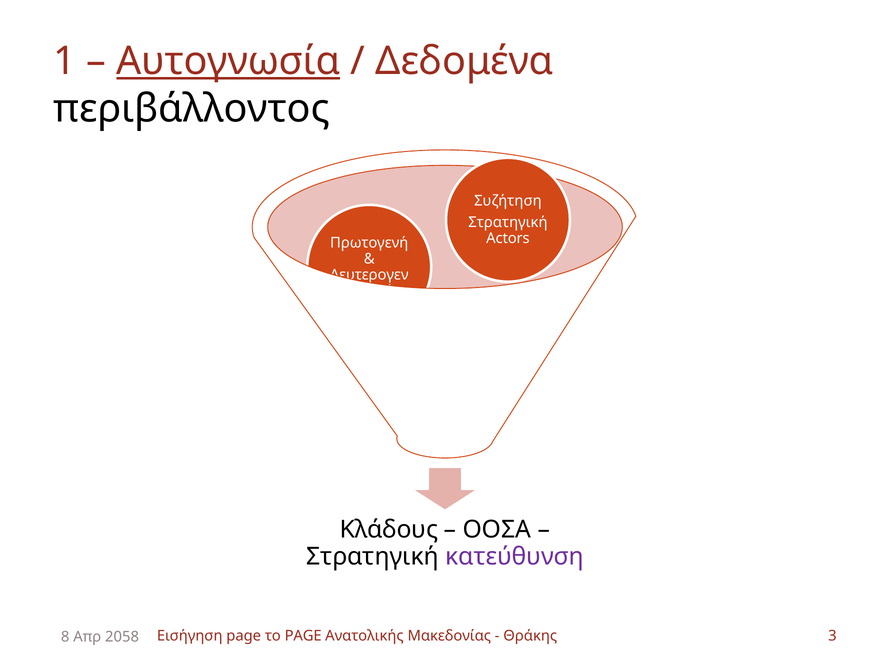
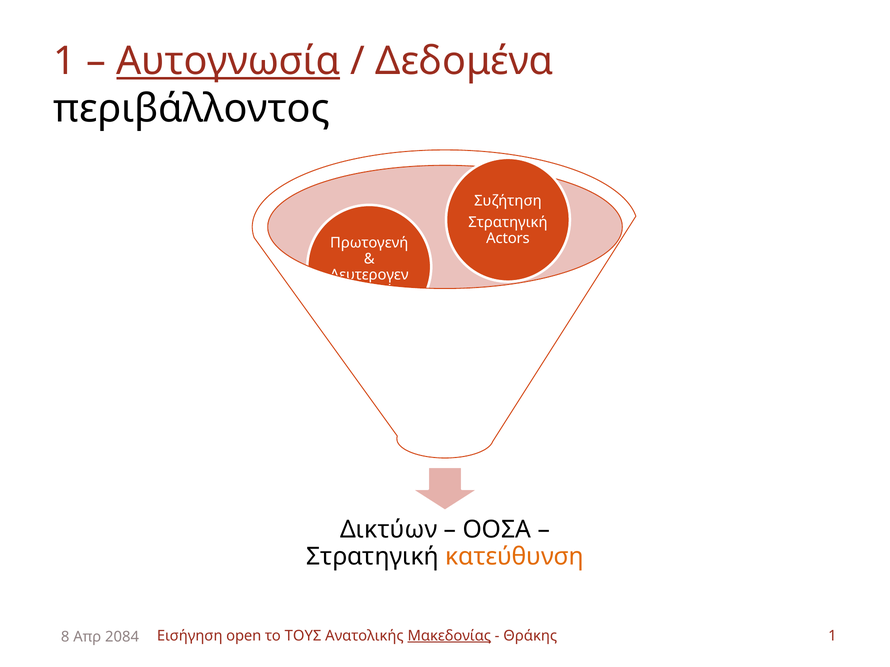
Κλάδους: Κλάδους -> Δικτύων (389, 530)
κατεύθυνση colour: purple -> orange (515, 557)
Εισήγηση page: page -> open (244, 636)
το PAGE: PAGE -> ΤΟΥΣ (303, 636)
Μακεδονίας underline: none -> present (449, 636)
Θράκης 3: 3 -> 1 (832, 636)
2058: 2058 -> 2084 (122, 637)
